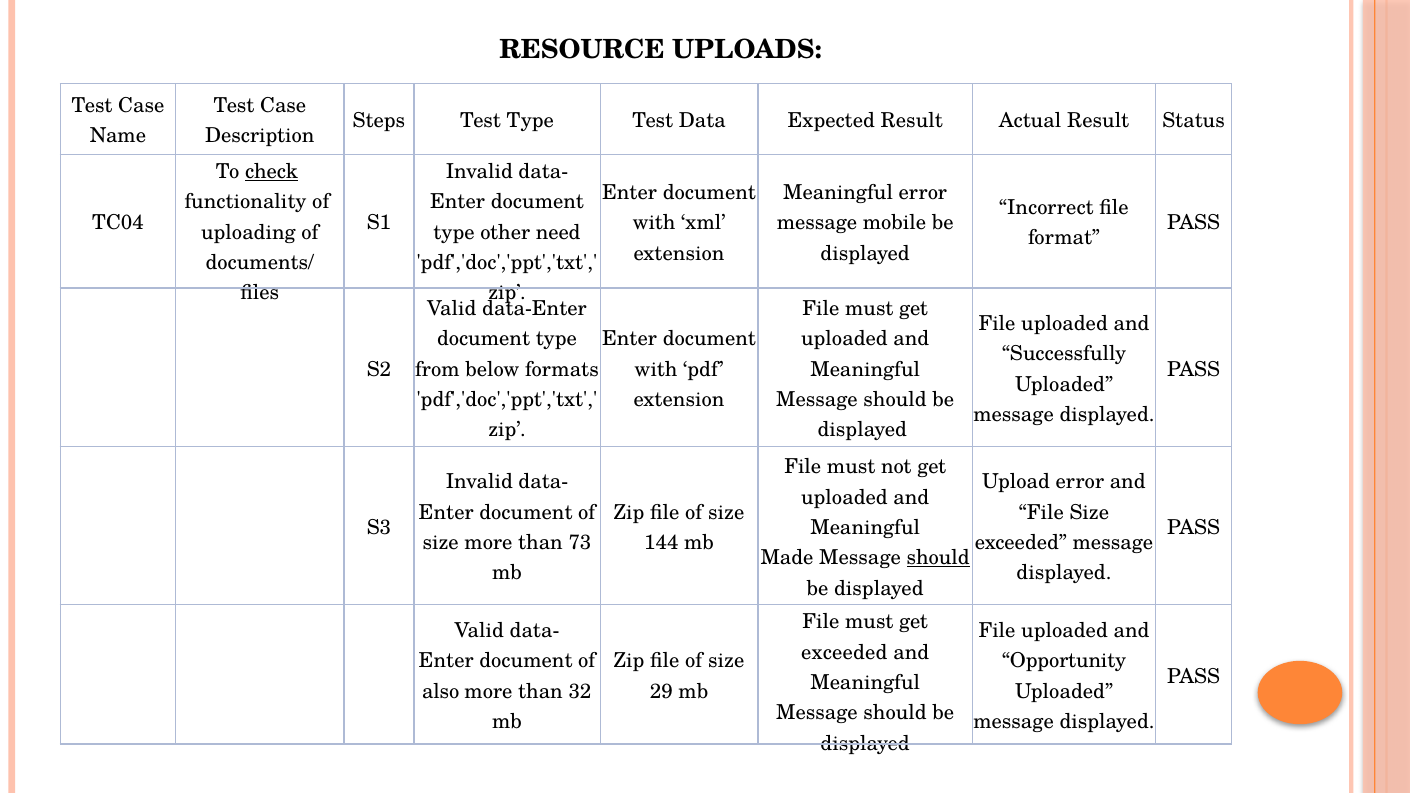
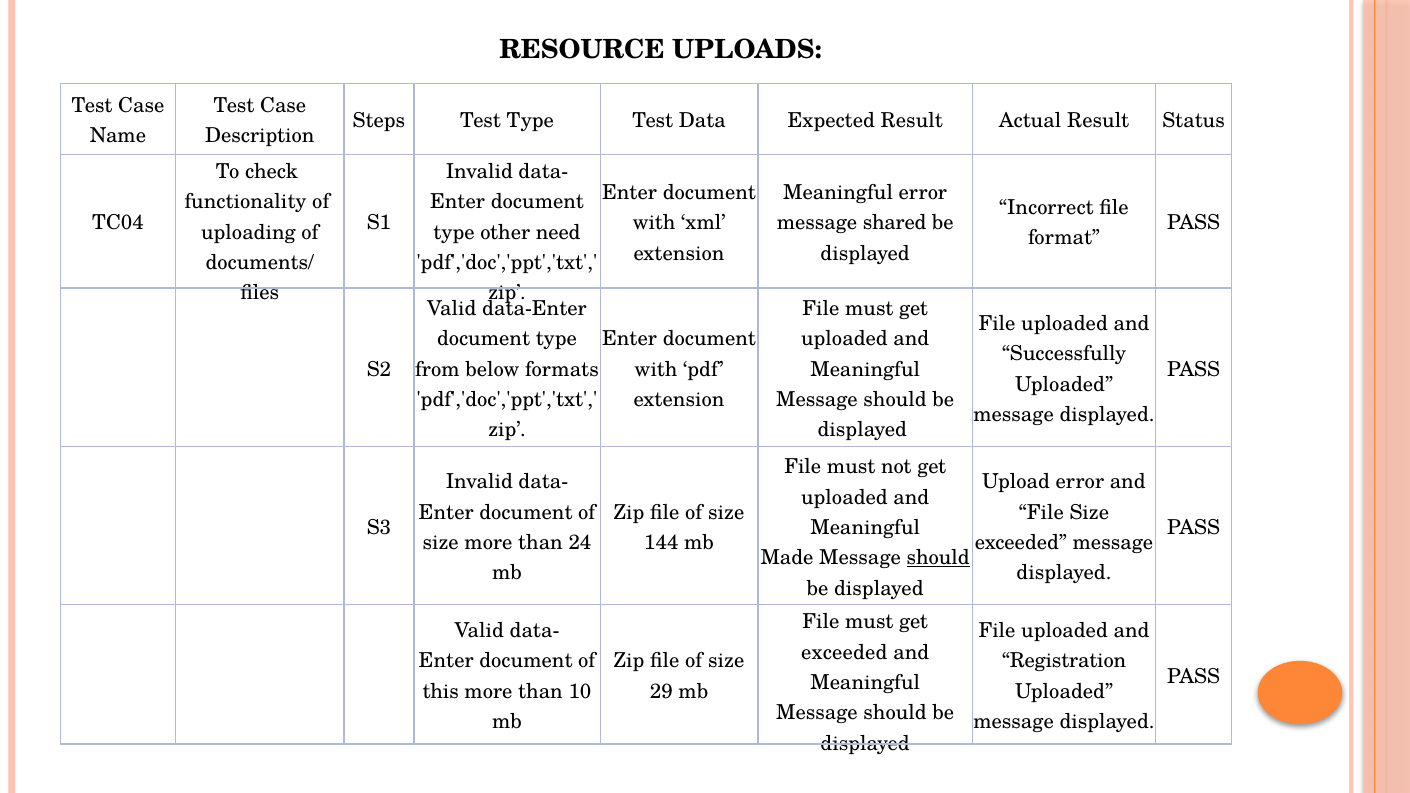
check underline: present -> none (272, 172)
mobile: mobile -> shared (895, 223)
73: 73 -> 24 (580, 543)
Opportunity: Opportunity -> Registration (1064, 661)
also: also -> this (441, 691)
32: 32 -> 10 (580, 691)
